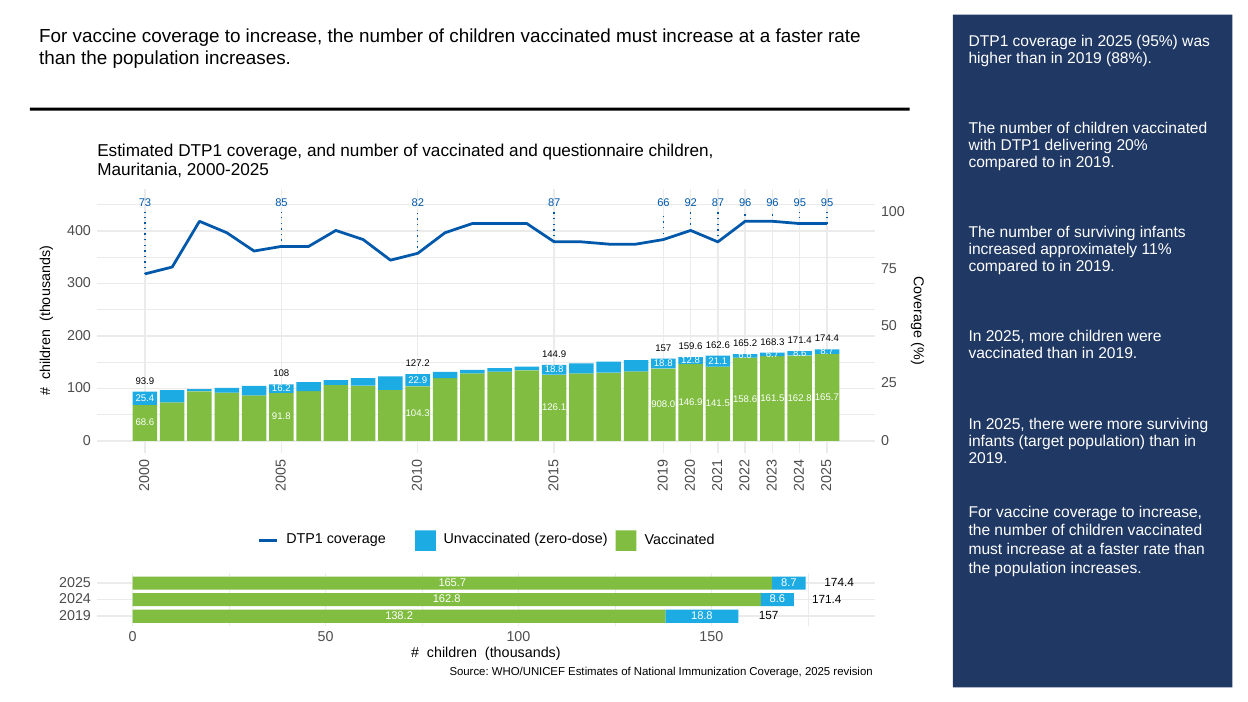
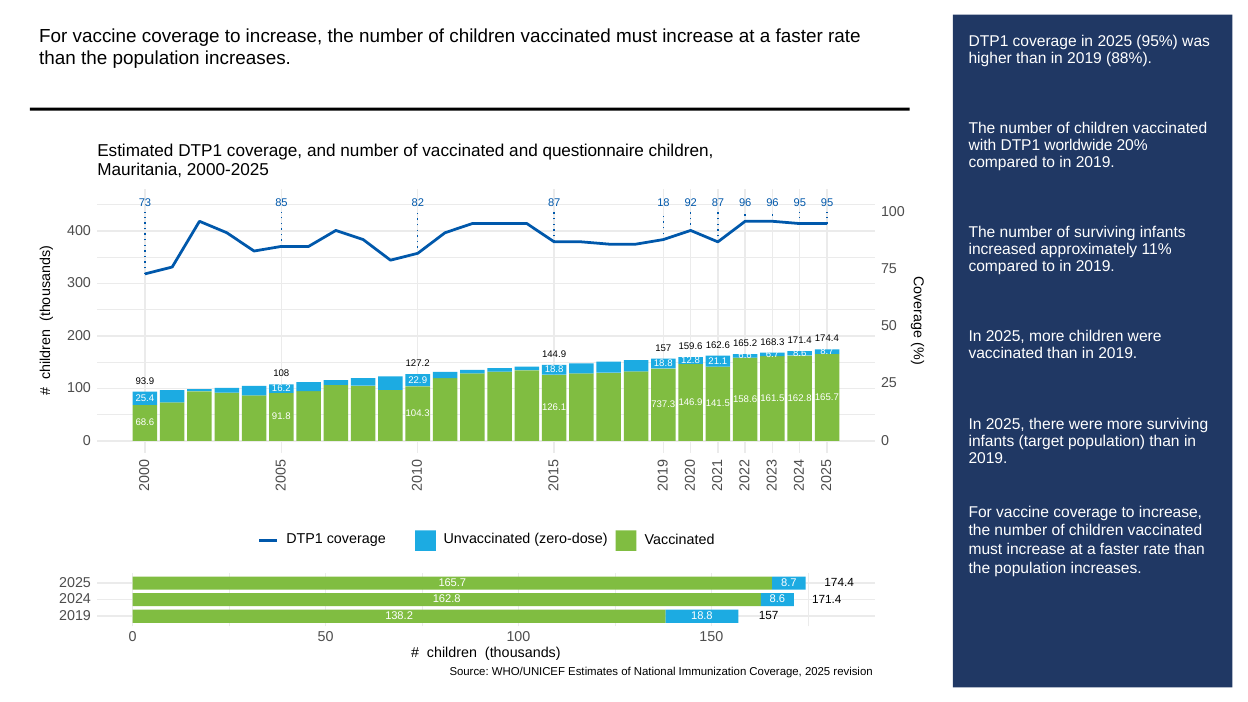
delivering: delivering -> worldwide (1078, 145)
66: 66 -> 18 (663, 203)
908.0: 908.0 -> 737.3 (663, 404)
